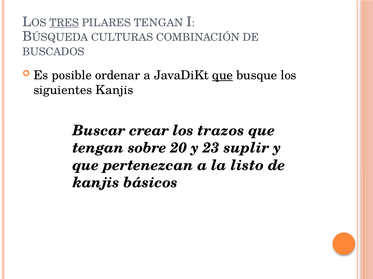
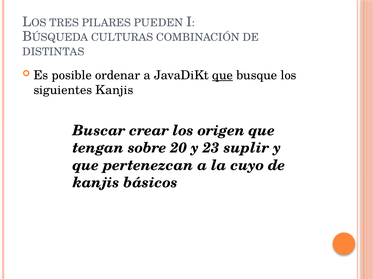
TRES underline: present -> none (64, 23)
PILARES TENGAN: TENGAN -> PUEDEN (159, 23)
BUSCADOS: BUSCADOS -> DISTINTAS (53, 52)
trazos: trazos -> origen (221, 131)
listo: listo -> cuyo (247, 166)
